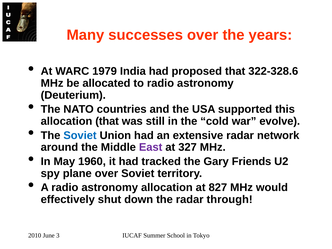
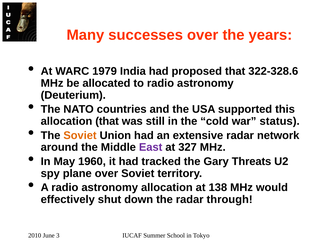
evolve: evolve -> status (280, 121)
Soviet colour: blue -> orange (80, 135)
Friends: Friends -> Threats (252, 161)
827: 827 -> 138 (218, 188)
